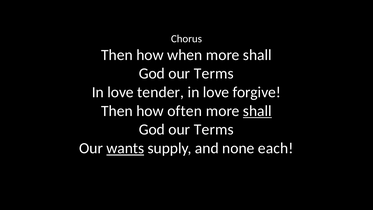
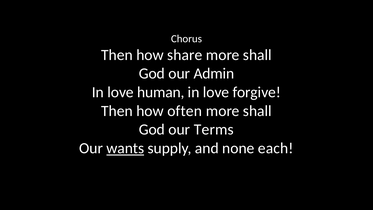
when: when -> share (185, 55)
Terms: Terms -> Admin (214, 74)
tender: tender -> human (161, 92)
shall underline: present -> none (257, 111)
